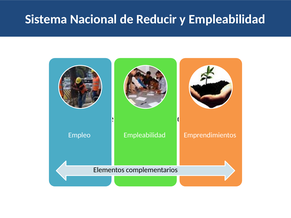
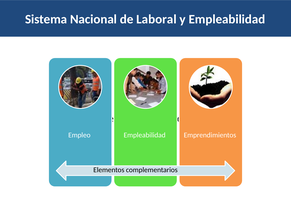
Reducir: Reducir -> Laboral (156, 19)
